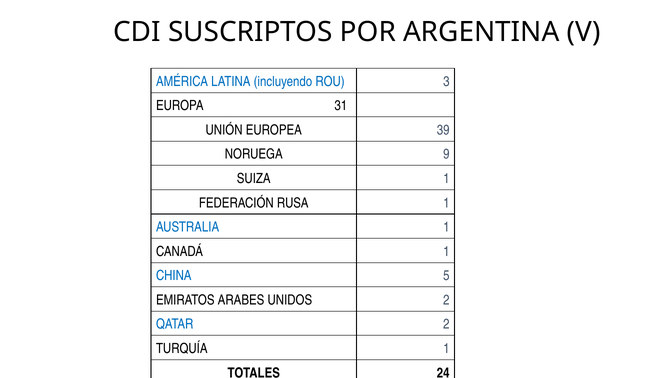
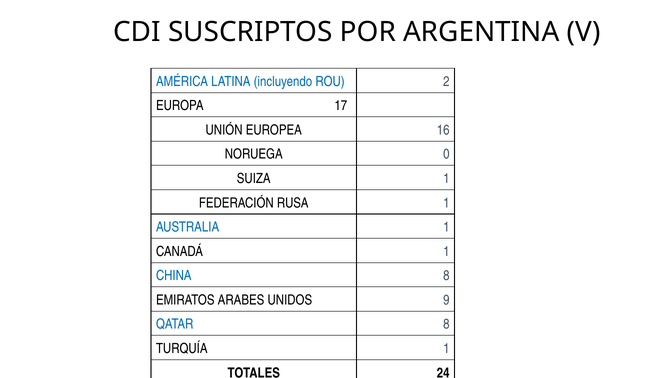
3: 3 -> 2 (446, 81)
31: 31 -> 17 (341, 106)
39: 39 -> 16 (443, 130)
9: 9 -> 0 (446, 154)
CHINA 5: 5 -> 8 (446, 275)
UNIDOS 2: 2 -> 9 (446, 300)
QATAR 2: 2 -> 8 (446, 324)
